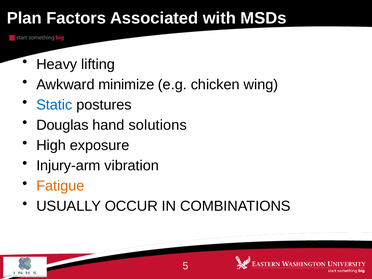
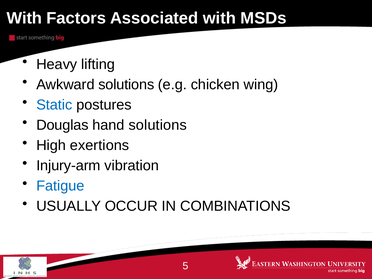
Plan: Plan -> With (24, 18)
Awkward minimize: minimize -> solutions (126, 85)
exposure: exposure -> exertions (100, 145)
Fatigue colour: orange -> blue (60, 186)
